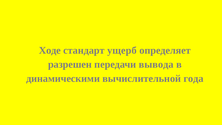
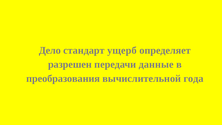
Ходе: Ходе -> Дело (50, 50)
вывода: вывода -> данные (156, 64)
динамическими: динамическими -> преобразования (63, 78)
